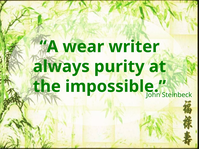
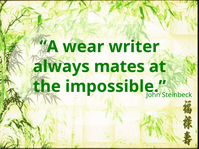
purity: purity -> mates (119, 67)
